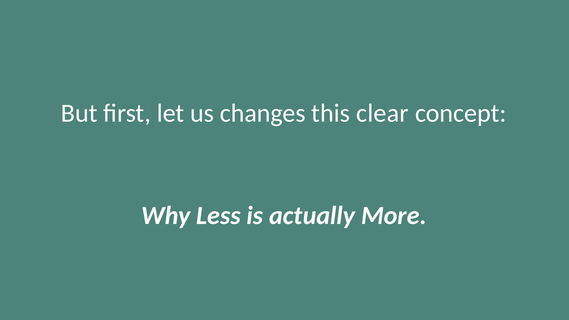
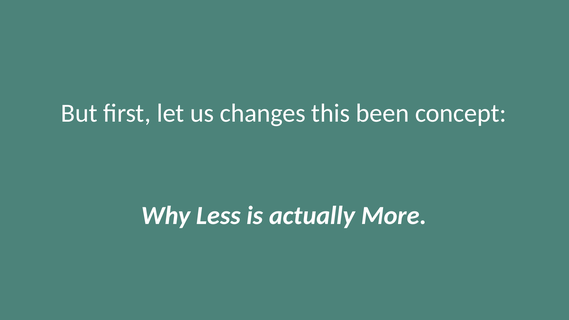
clear: clear -> been (382, 113)
